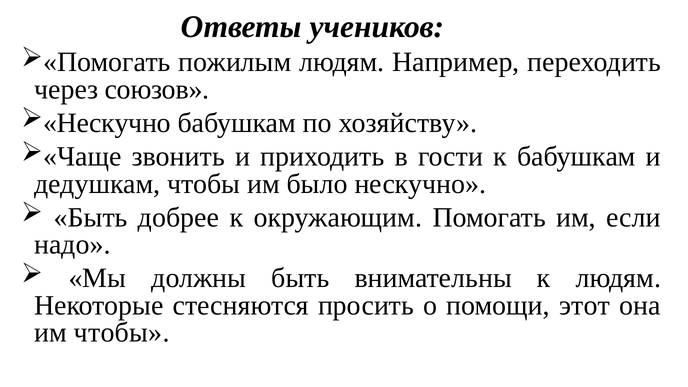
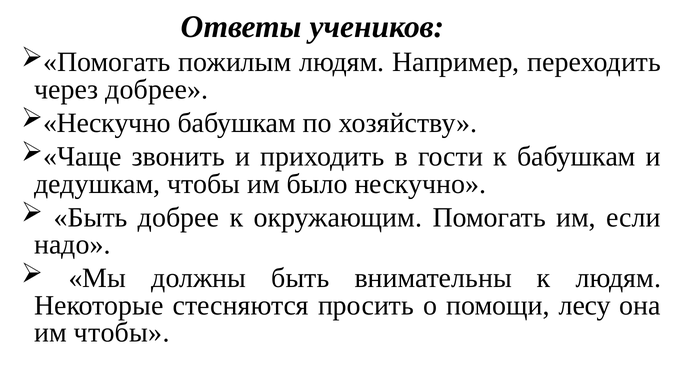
через союзов: союзов -> добрее (157, 89)
этот: этот -> лесу (585, 305)
